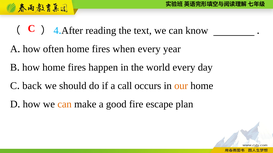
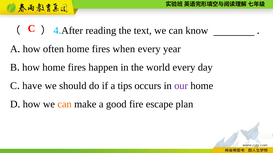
back: back -> have (32, 86)
call: call -> tips (125, 86)
our colour: orange -> purple (181, 86)
